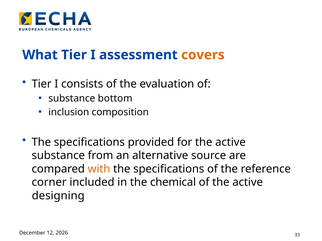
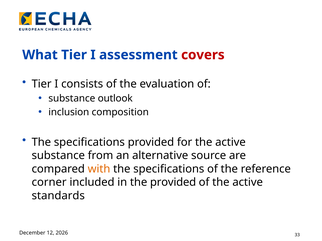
covers colour: orange -> red (203, 55)
bottom: bottom -> outlook (115, 99)
the chemical: chemical -> provided (173, 183)
designing: designing -> standards (58, 196)
